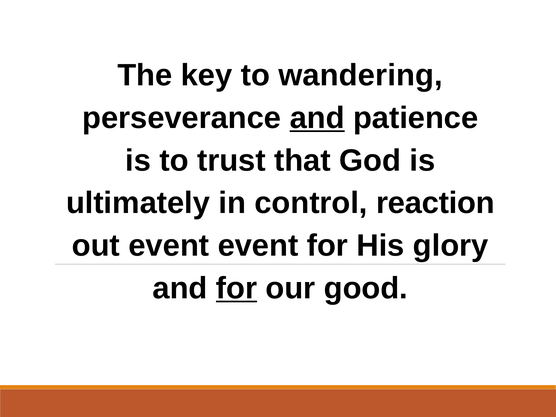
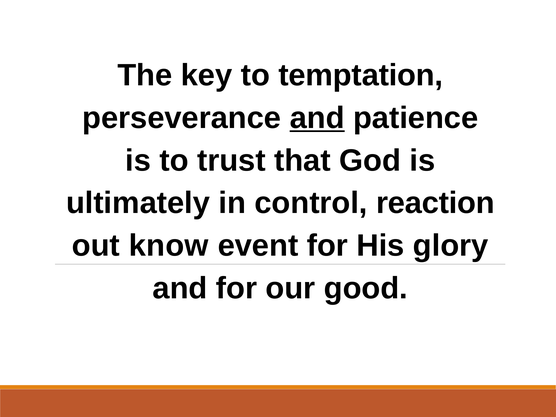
wandering: wandering -> temptation (361, 75)
out event: event -> know (169, 246)
for underline: present -> none (237, 288)
